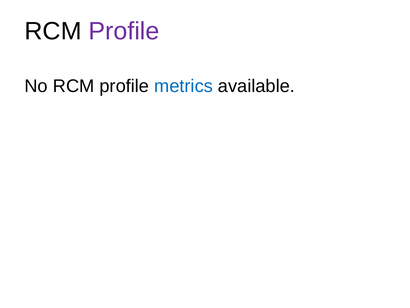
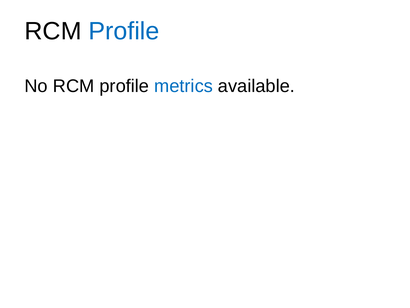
Profile colour: purple -> blue (124, 31)
